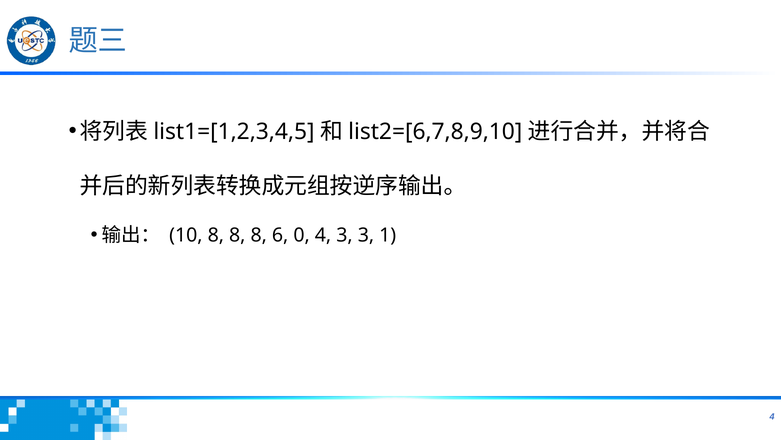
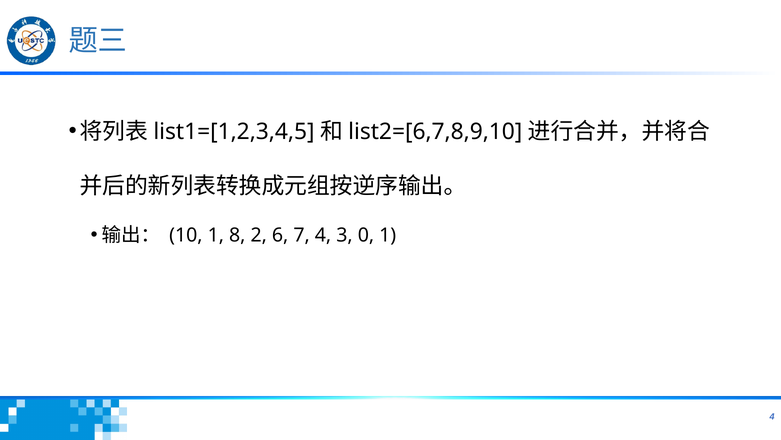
10 8: 8 -> 1 (216, 235)
8: 8 -> 2 (259, 235)
0: 0 -> 7 (302, 235)
3 3: 3 -> 0 (366, 235)
